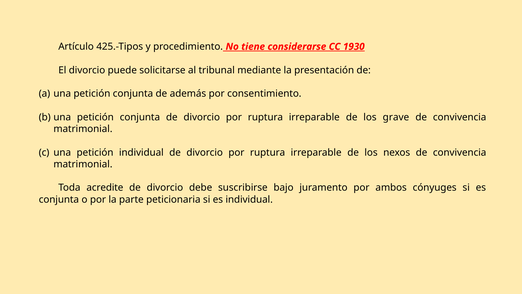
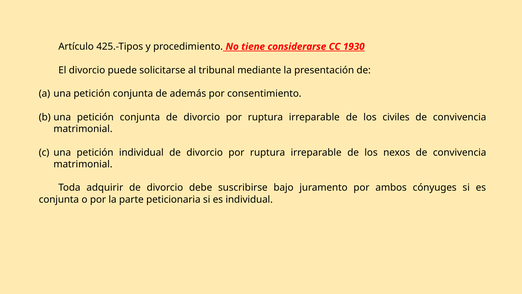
grave: grave -> civiles (396, 117)
acredite: acredite -> adquirir (105, 188)
